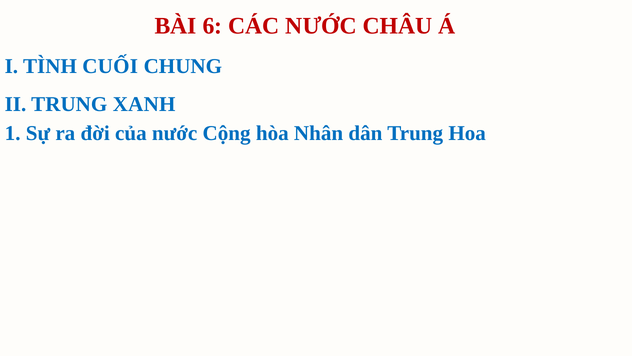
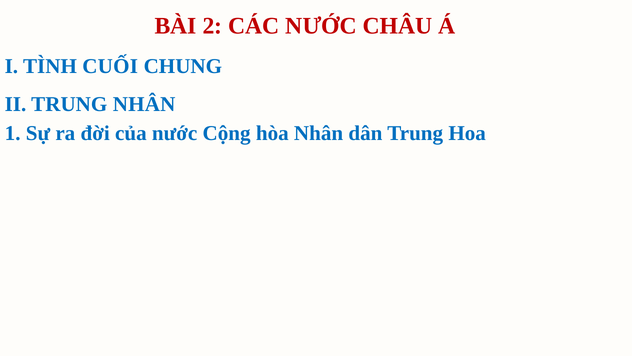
6: 6 -> 2 (212, 26)
TRUNG XANH: XANH -> NHÂN (144, 104)
